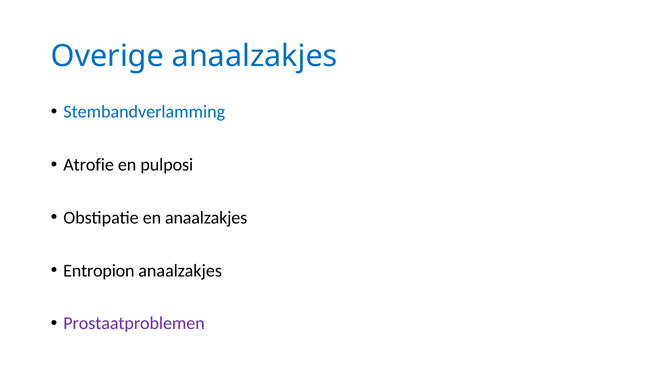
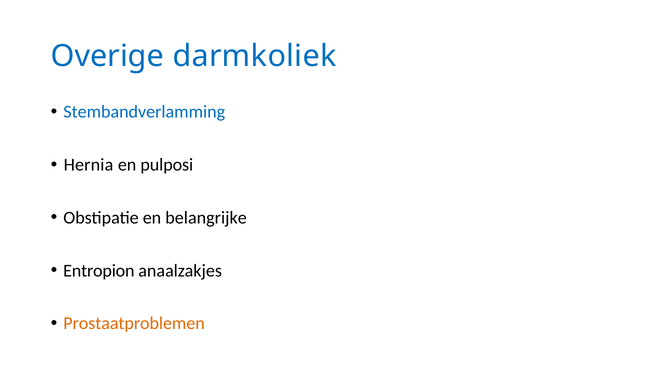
Overige anaalzakjes: anaalzakjes -> darmkoliek (255, 56)
Atrofie: Atrofie -> Hernia (88, 165)
en anaalzakjes: anaalzakjes -> belangrijke (206, 218)
Prostaatproblemen colour: purple -> orange (134, 324)
